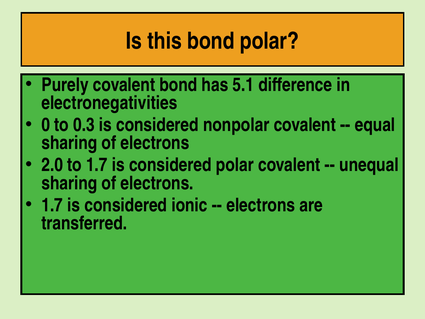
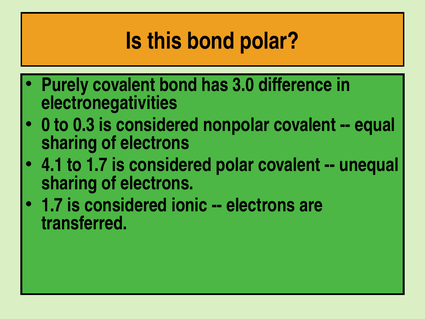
5.1: 5.1 -> 3.0 (243, 85)
2.0: 2.0 -> 4.1 (52, 165)
